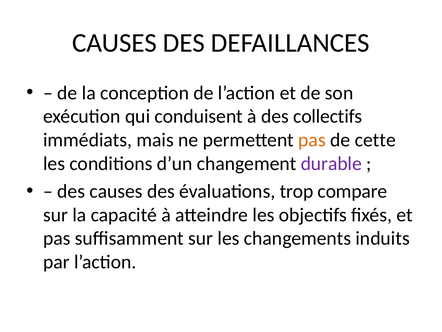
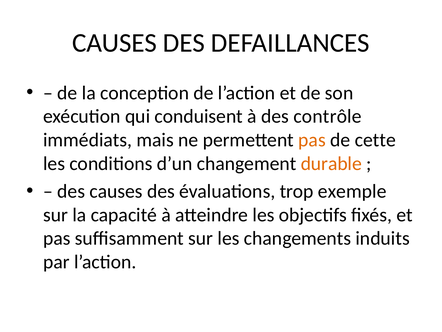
collectifs: collectifs -> contrôle (328, 116)
durable colour: purple -> orange (331, 163)
compare: compare -> exemple (352, 191)
